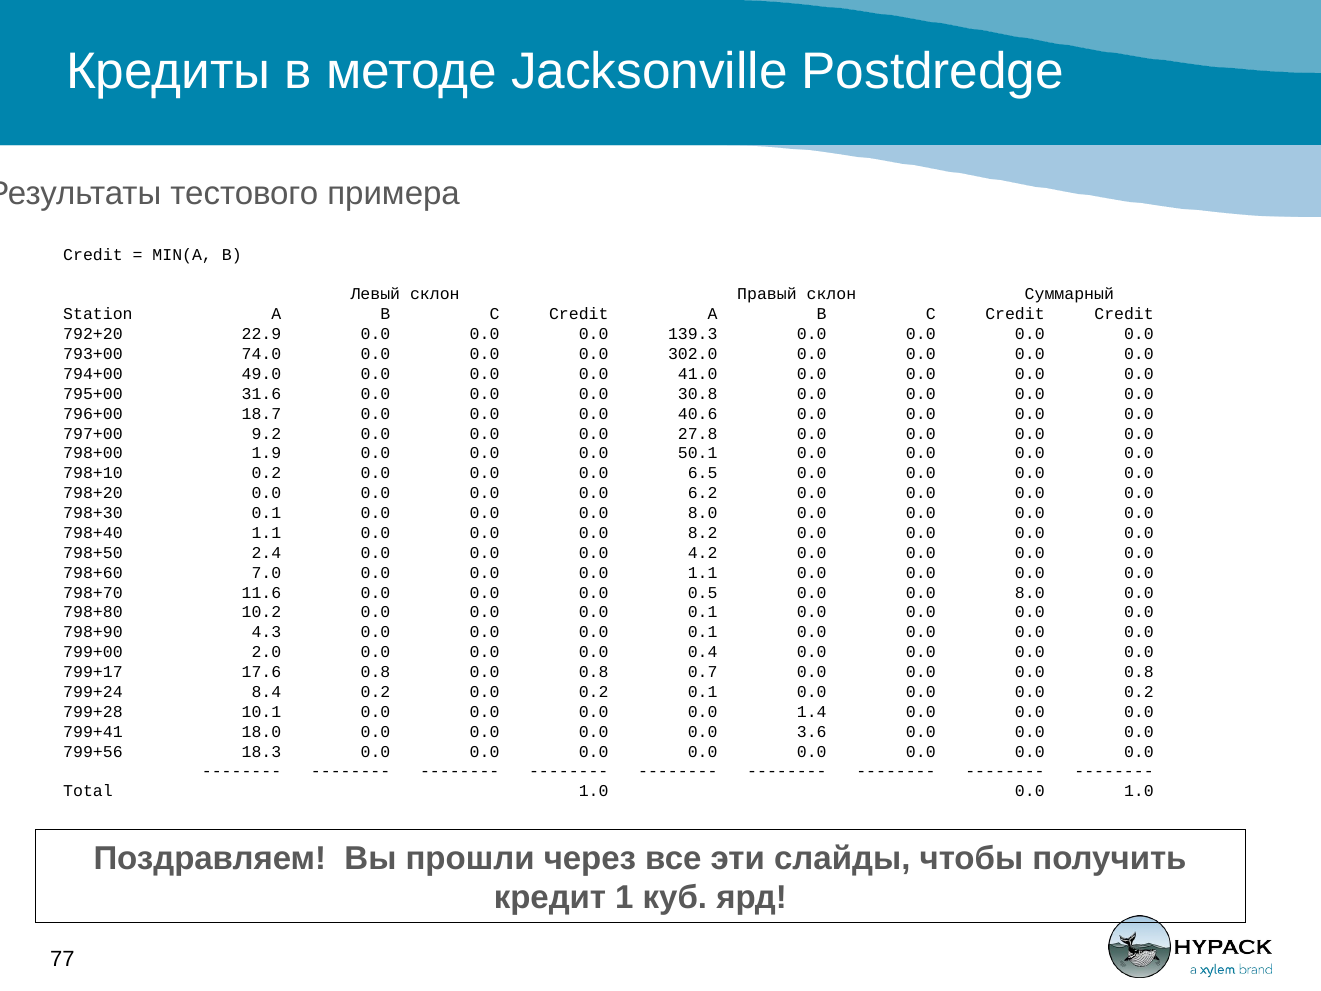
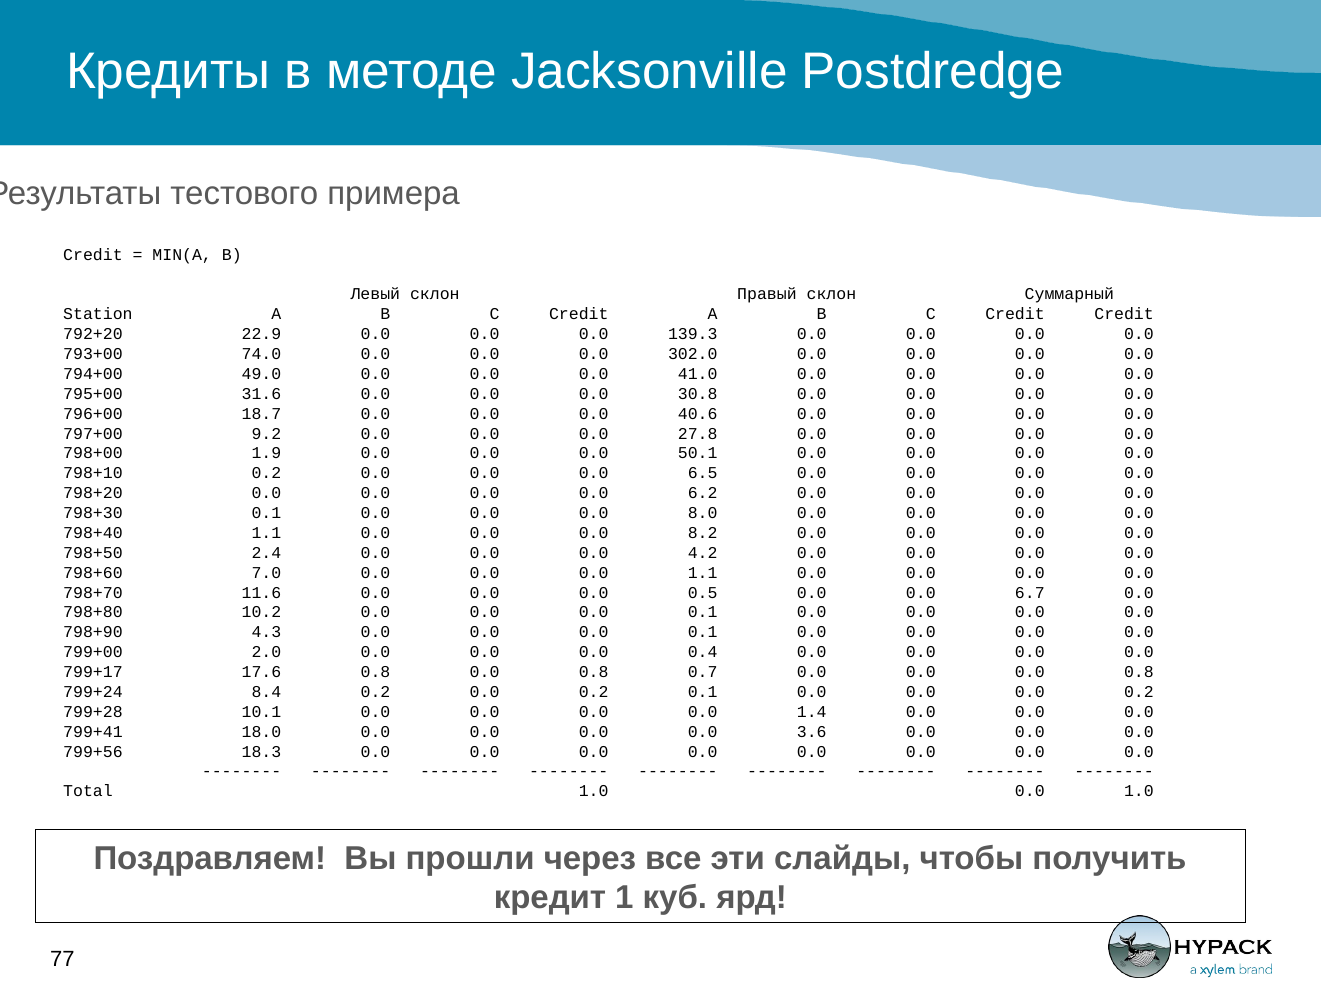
0.5 0.0 0.0 8.0: 8.0 -> 6.7 (1030, 592)
